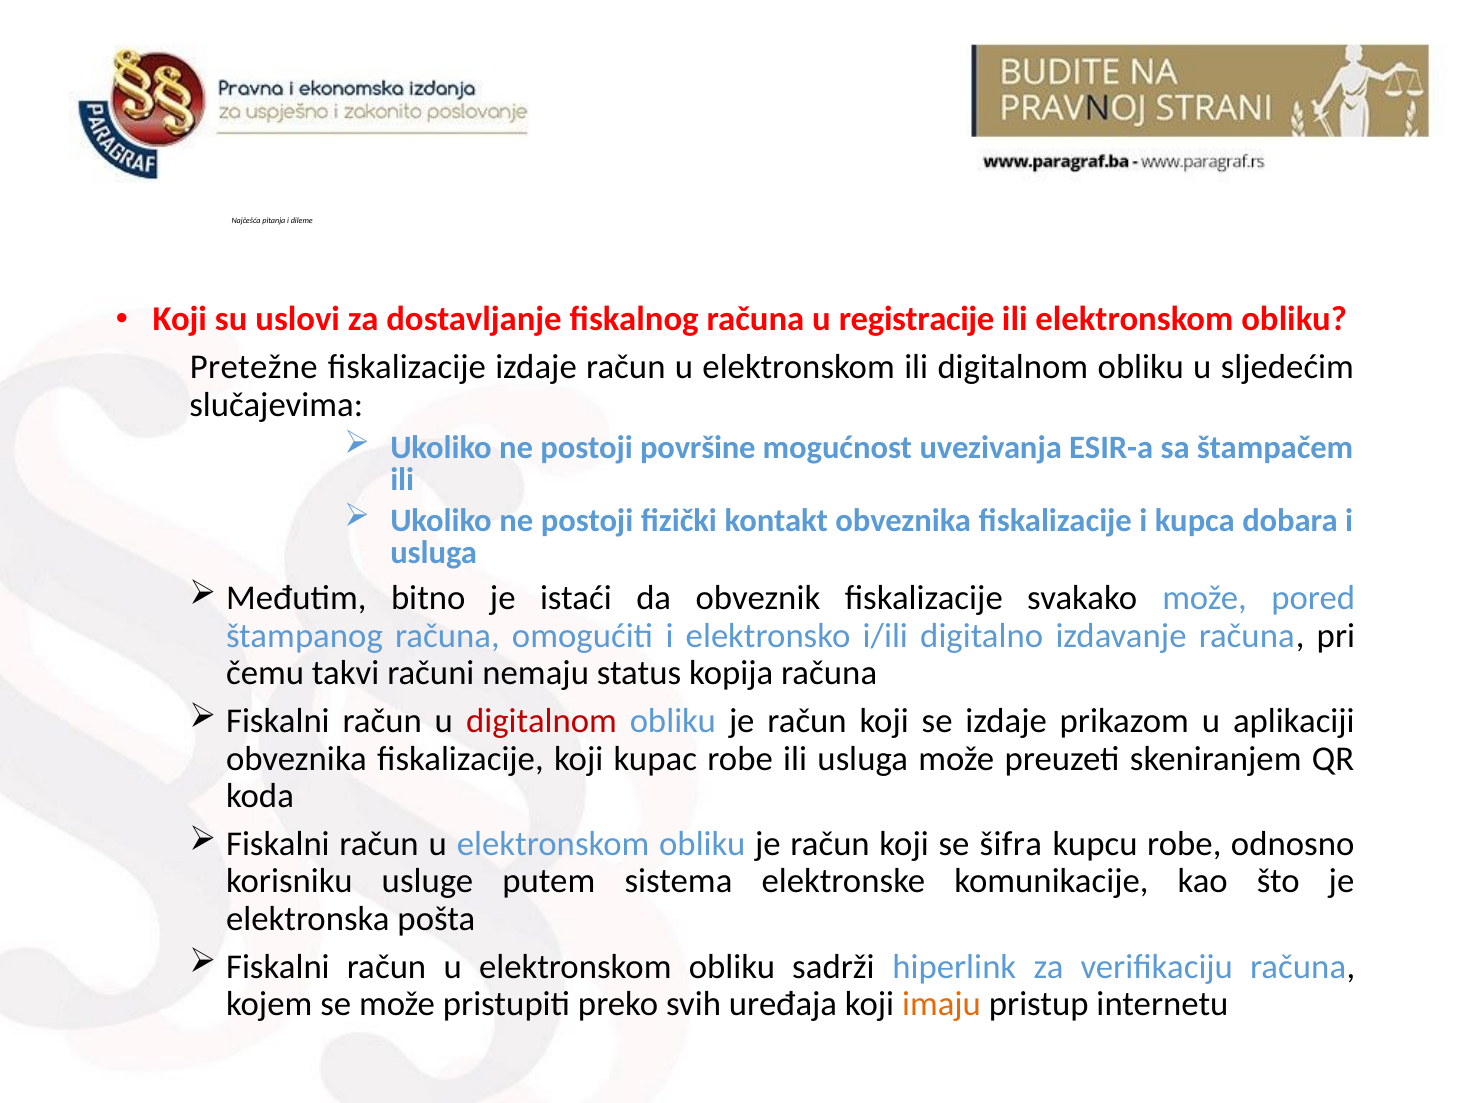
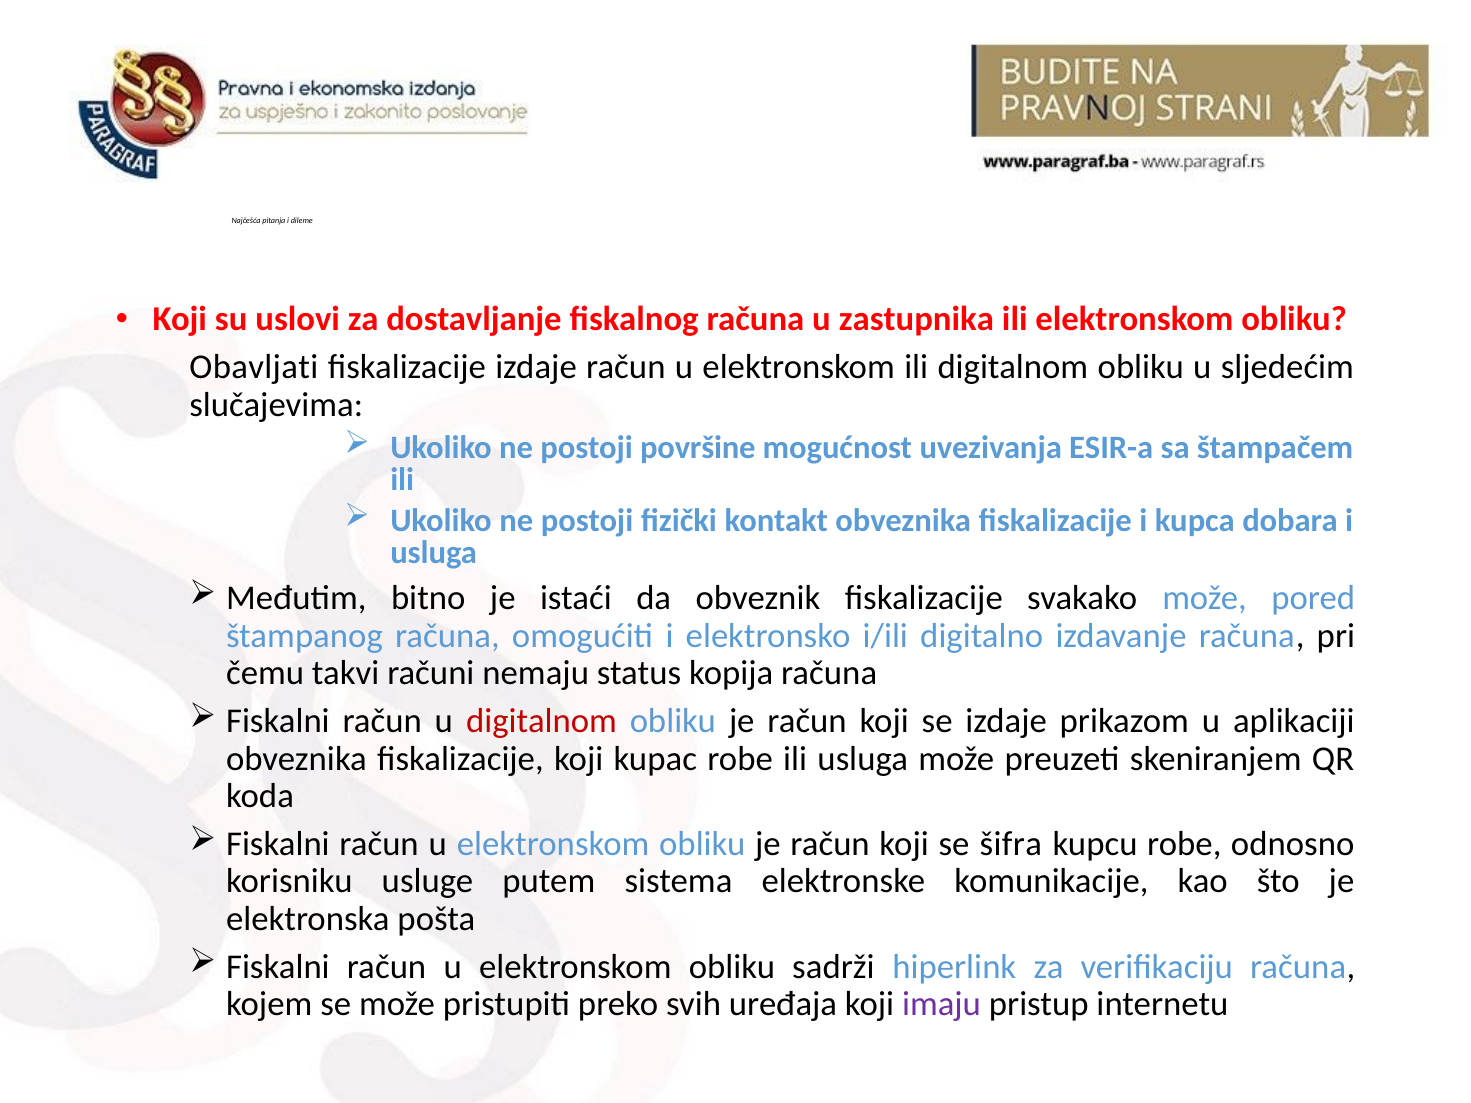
registracije: registracije -> zastupnika (916, 320)
Pretežne: Pretežne -> Obavljati (254, 367)
imaju colour: orange -> purple (942, 1004)
